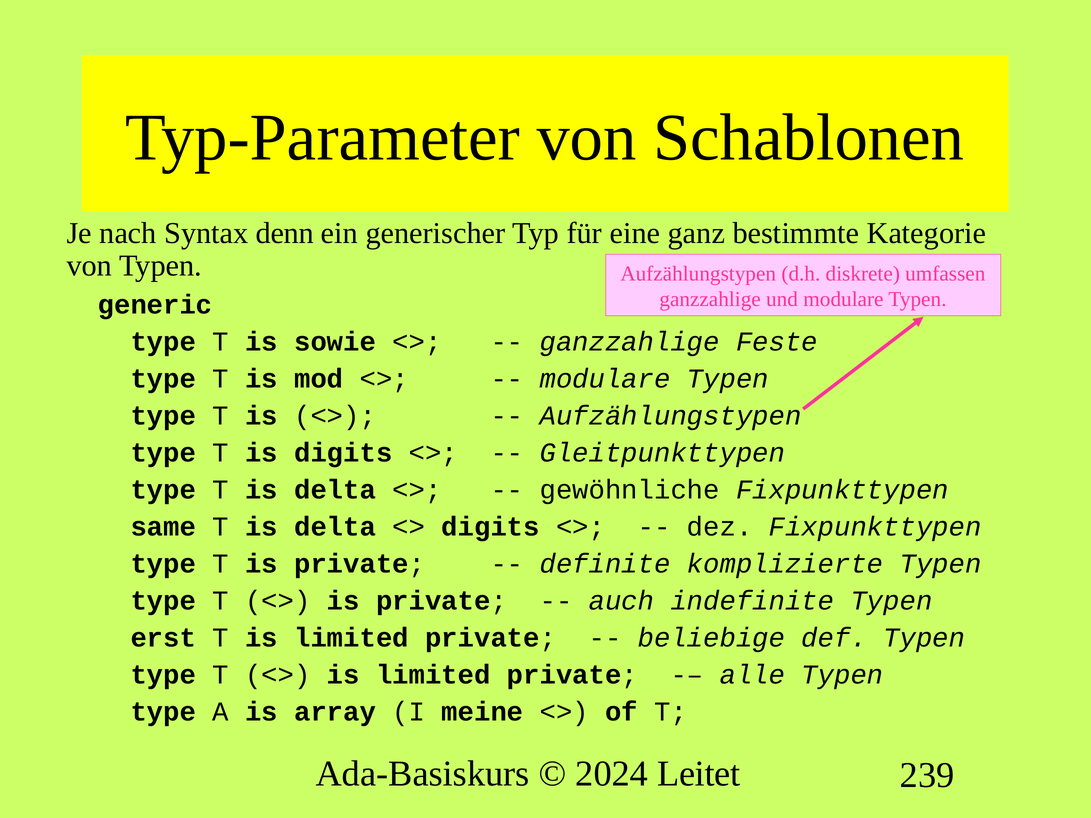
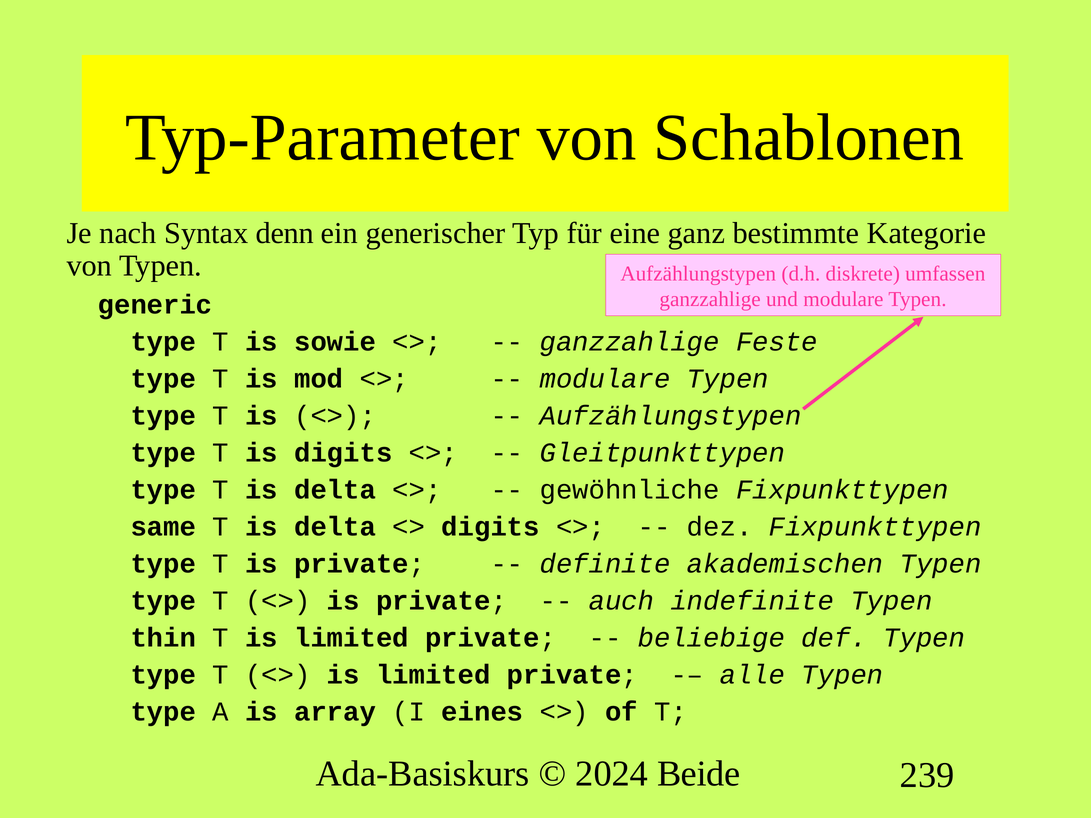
komplizierte: komplizierte -> akademischen (785, 564)
erst: erst -> thin (163, 638)
meine: meine -> eines (482, 712)
Leitet: Leitet -> Beide (699, 774)
